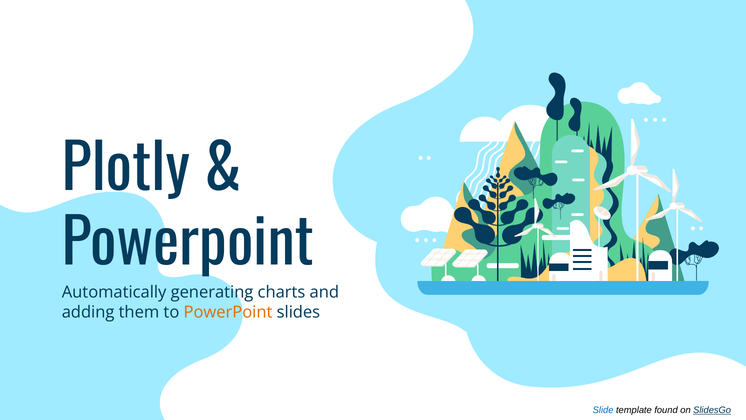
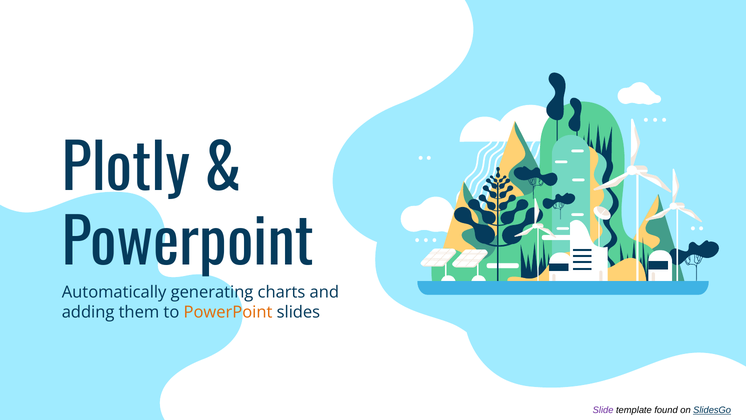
Slide colour: blue -> purple (603, 410)
